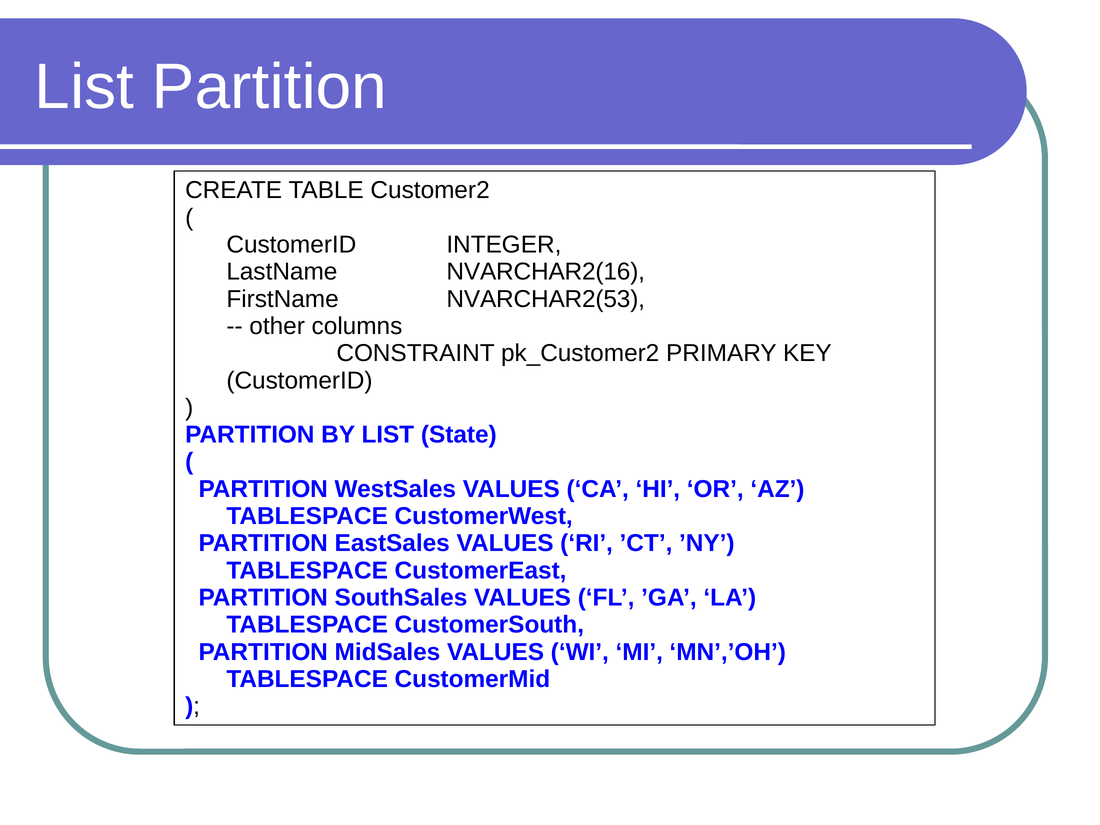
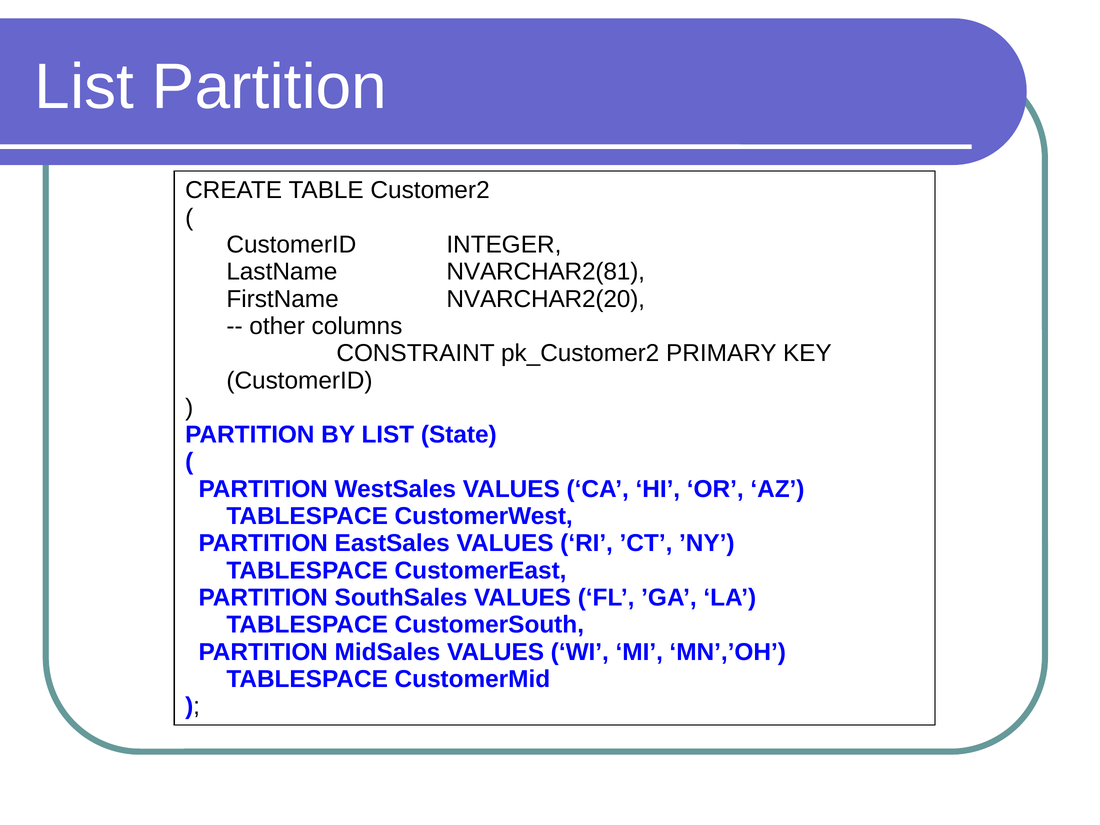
NVARCHAR2(16: NVARCHAR2(16 -> NVARCHAR2(81 (546, 272)
NVARCHAR2(53: NVARCHAR2(53 -> NVARCHAR2(20 (546, 299)
